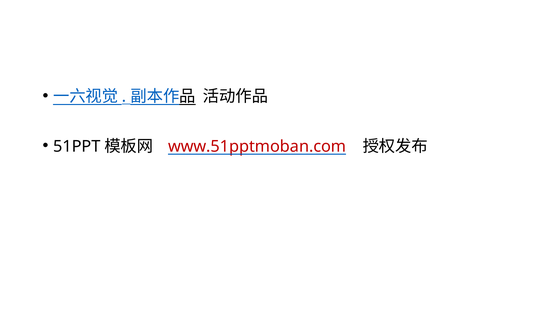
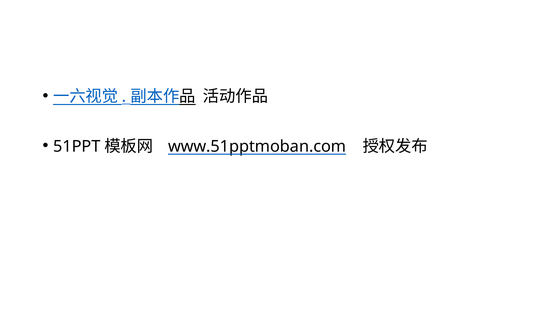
www.51pptmoban.com colour: red -> black (257, 147)
